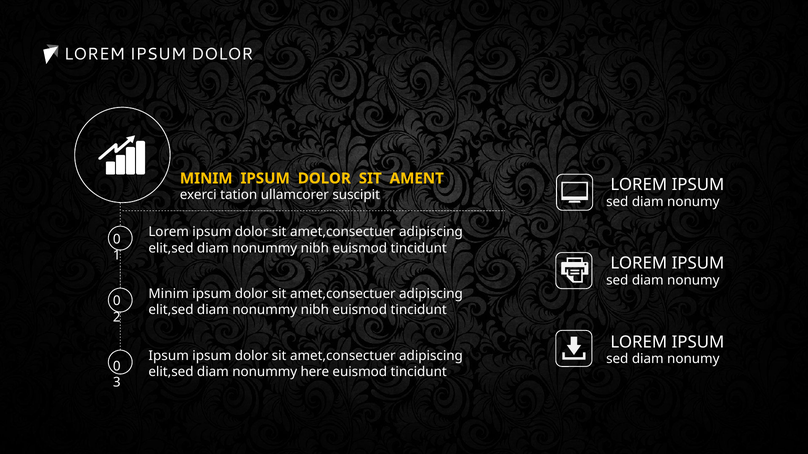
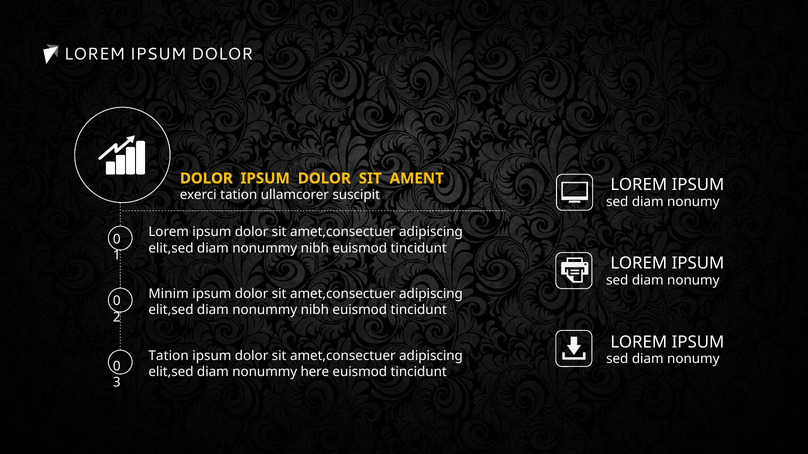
MINIM: MINIM -> DOLOR (206, 179)
Ipsum: Ipsum -> Tation (169, 356)
